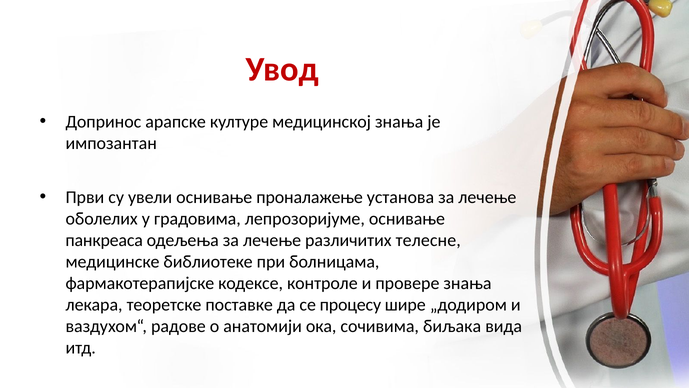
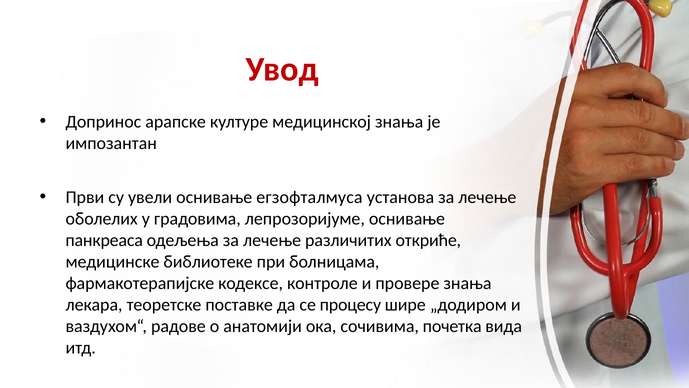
проналажење: проналажење -> егзофталмуса (309, 197)
телесне: телесне -> откриће (428, 240)
биљака: биљака -> почетка (452, 326)
